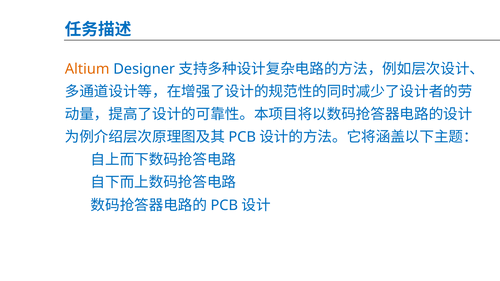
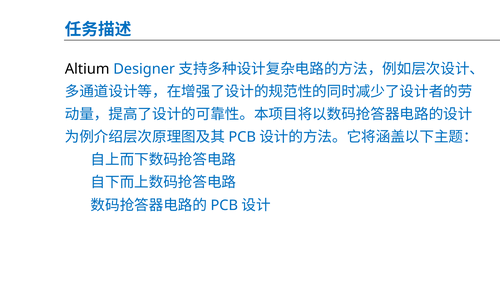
Altium colour: orange -> black (87, 69)
